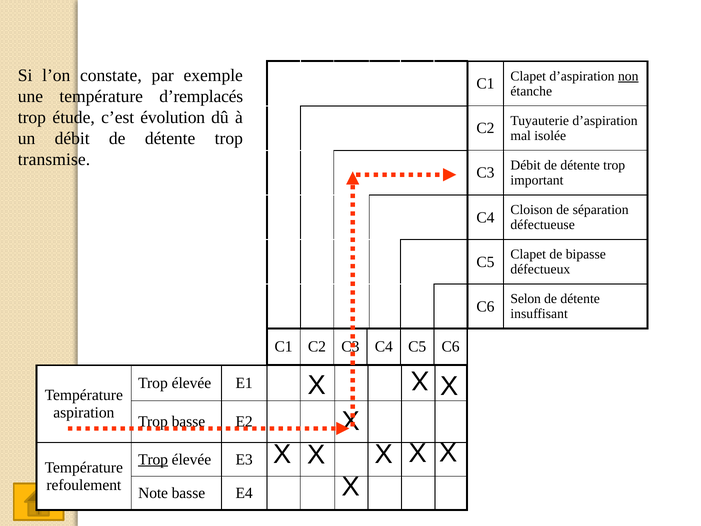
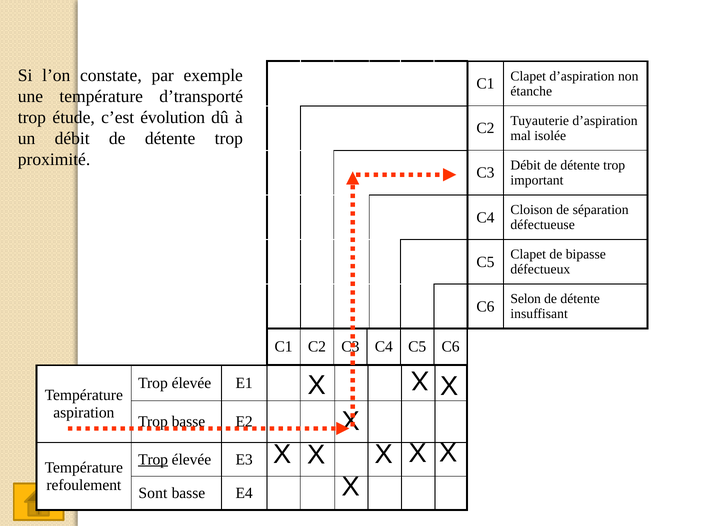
non underline: present -> none (628, 76)
d’remplacés: d’remplacés -> d’transporté (201, 96)
transmise: transmise -> proximité (54, 159)
Note: Note -> Sont (153, 493)
